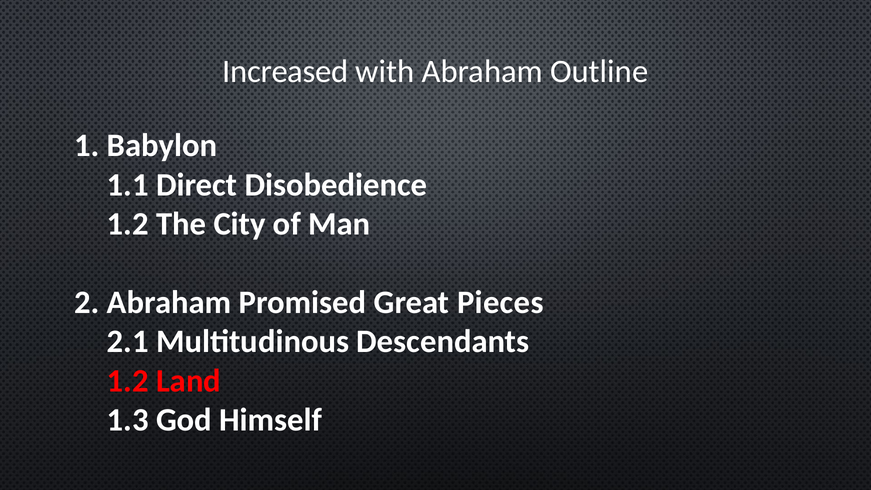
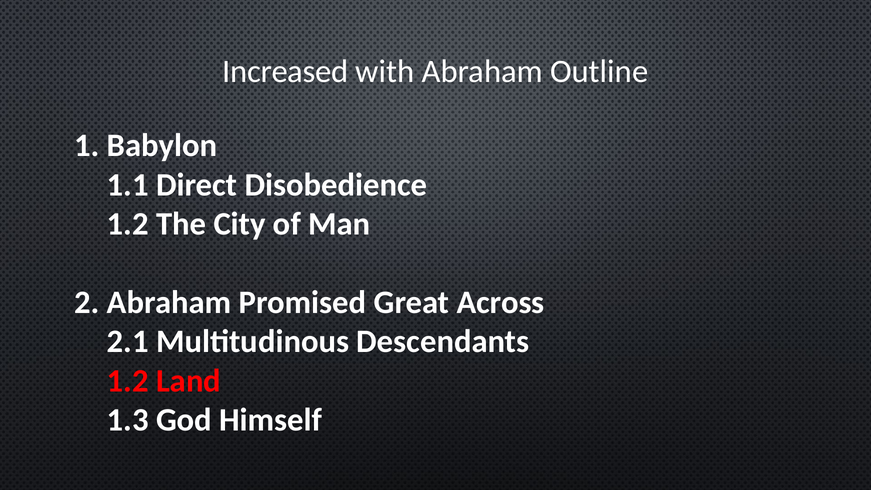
Pieces: Pieces -> Across (501, 302)
